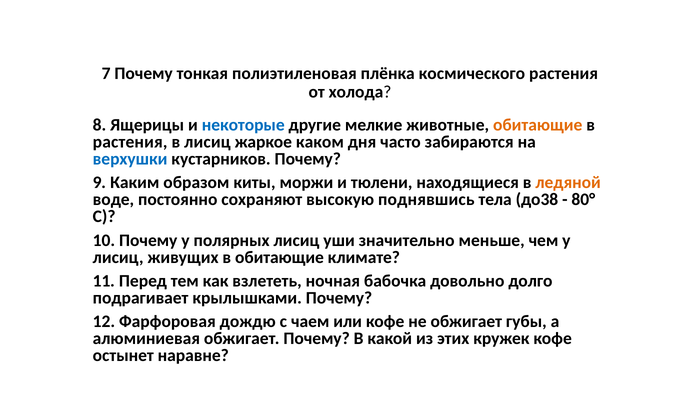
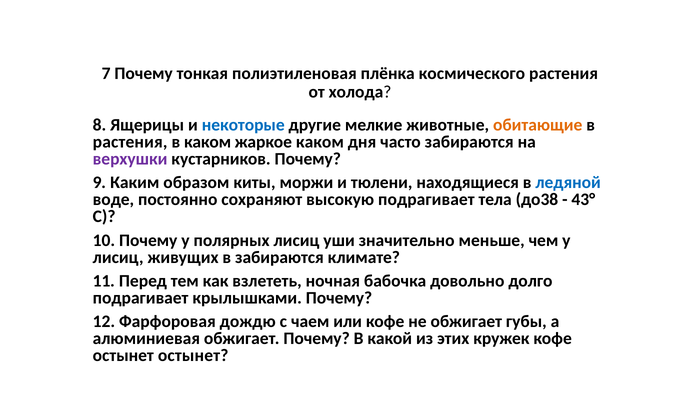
в лисиц: лисиц -> каком (208, 142)
верхушки colour: blue -> purple (130, 159)
ледяной colour: orange -> blue (568, 183)
высокую поднявшись: поднявшись -> подрагивает (426, 200)
80°: 80° -> 43° (583, 200)
в обитающие: обитающие -> забираются (279, 257)
остынет наравне: наравне -> остынет (193, 355)
